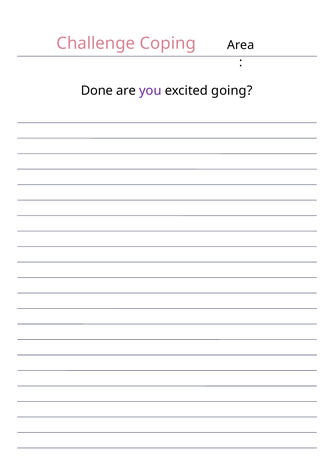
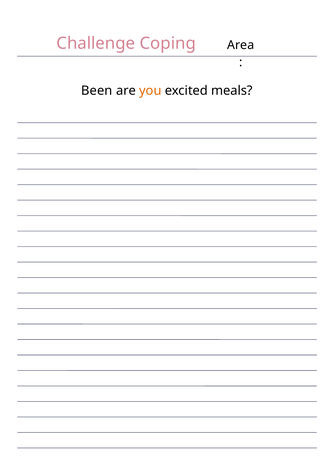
Done: Done -> Been (97, 91)
you colour: purple -> orange (150, 91)
going: going -> meals (232, 91)
